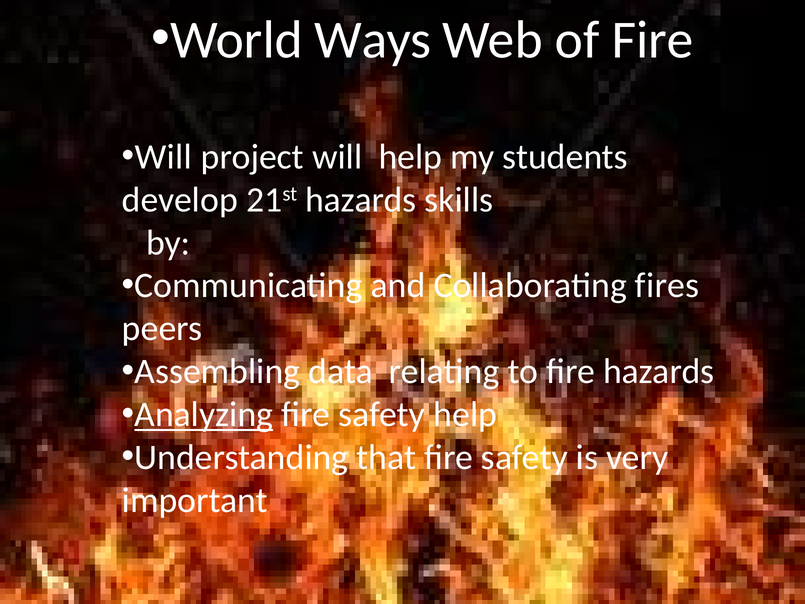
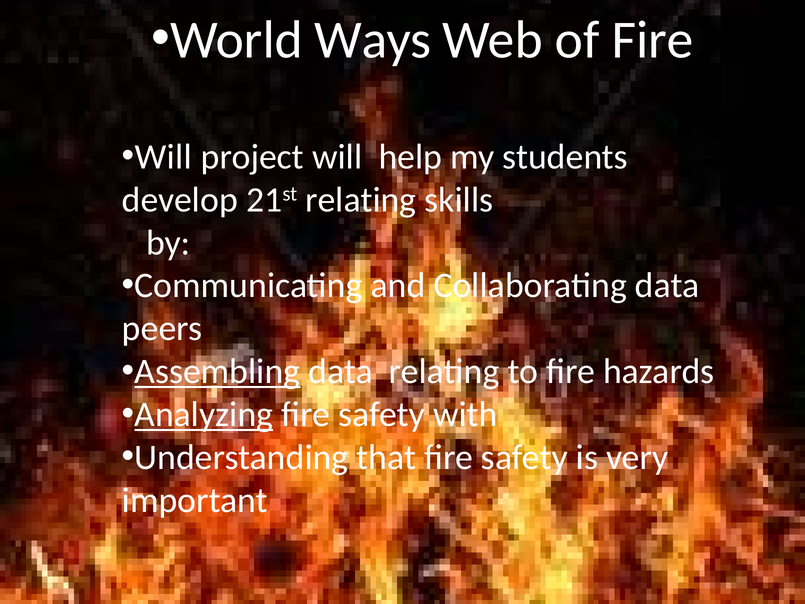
21st hazards: hazards -> relating (361, 200)
Collaborating fires: fires -> data (667, 286)
Assembling underline: none -> present (217, 371)
safety help: help -> with (465, 414)
